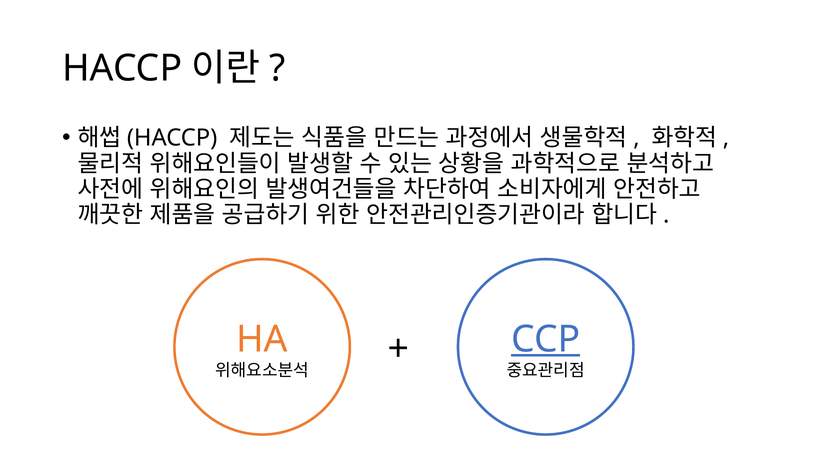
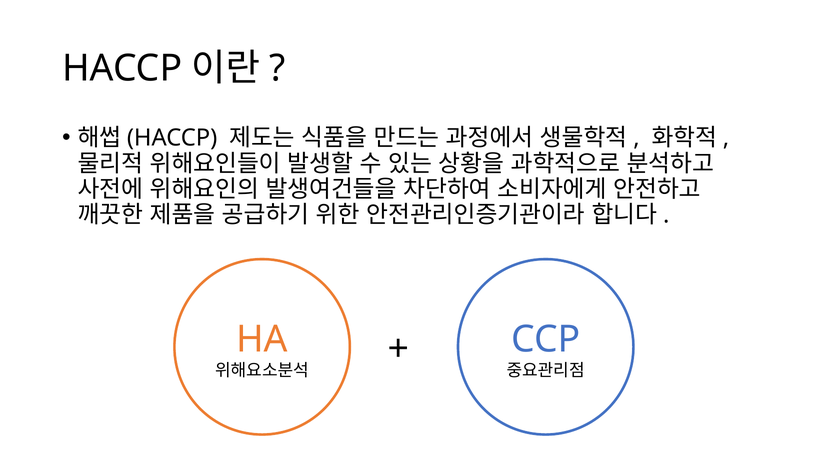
CCP underline: present -> none (546, 339)
